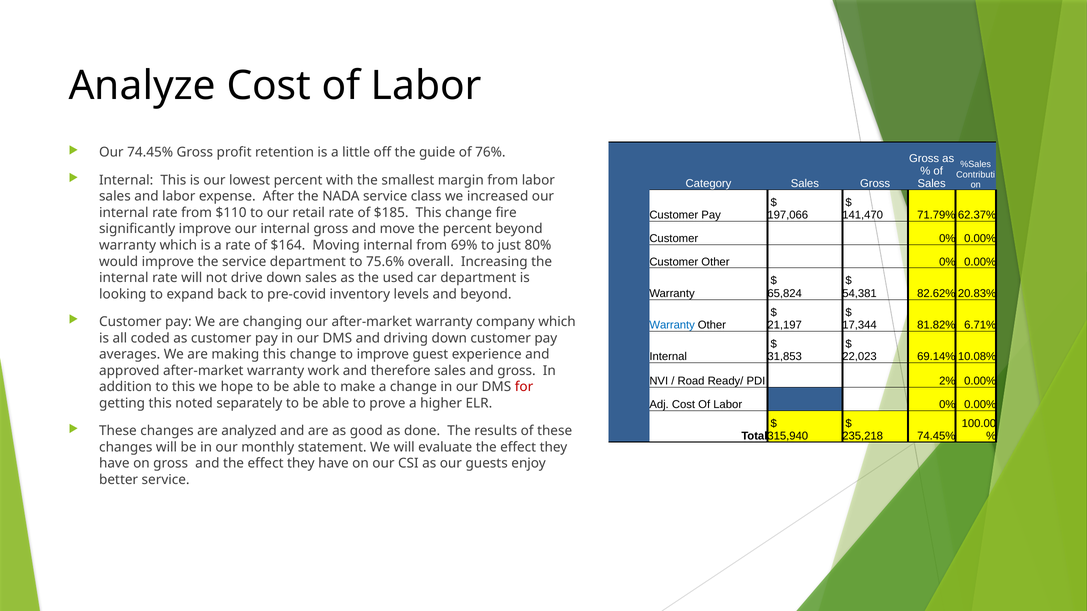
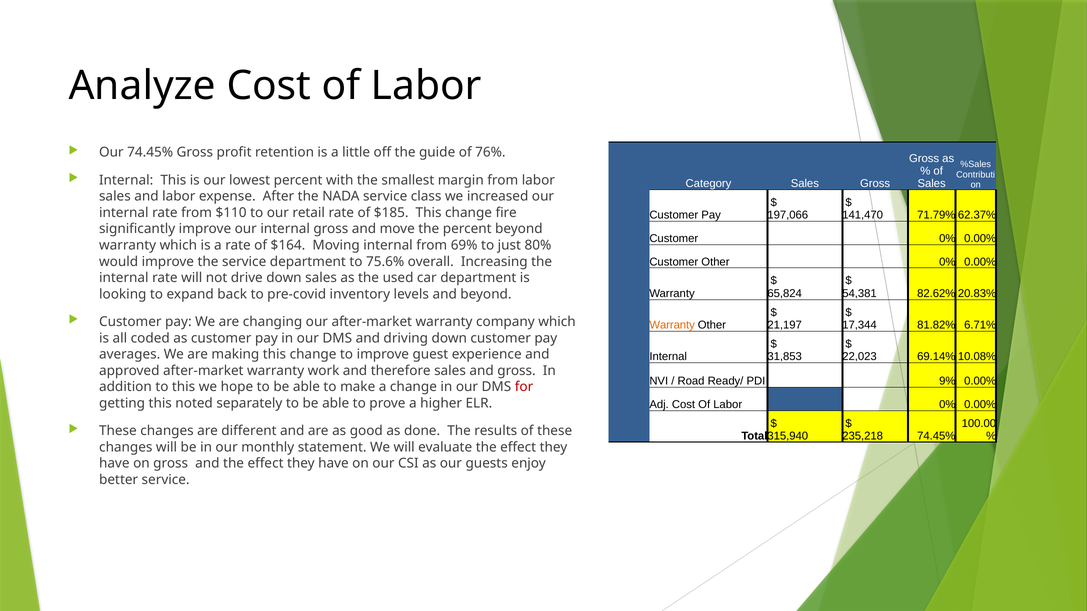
Warranty colour: blue -> orange (672, 325)
2%: 2% -> 9% (947, 381)
analyzed: analyzed -> different (249, 431)
